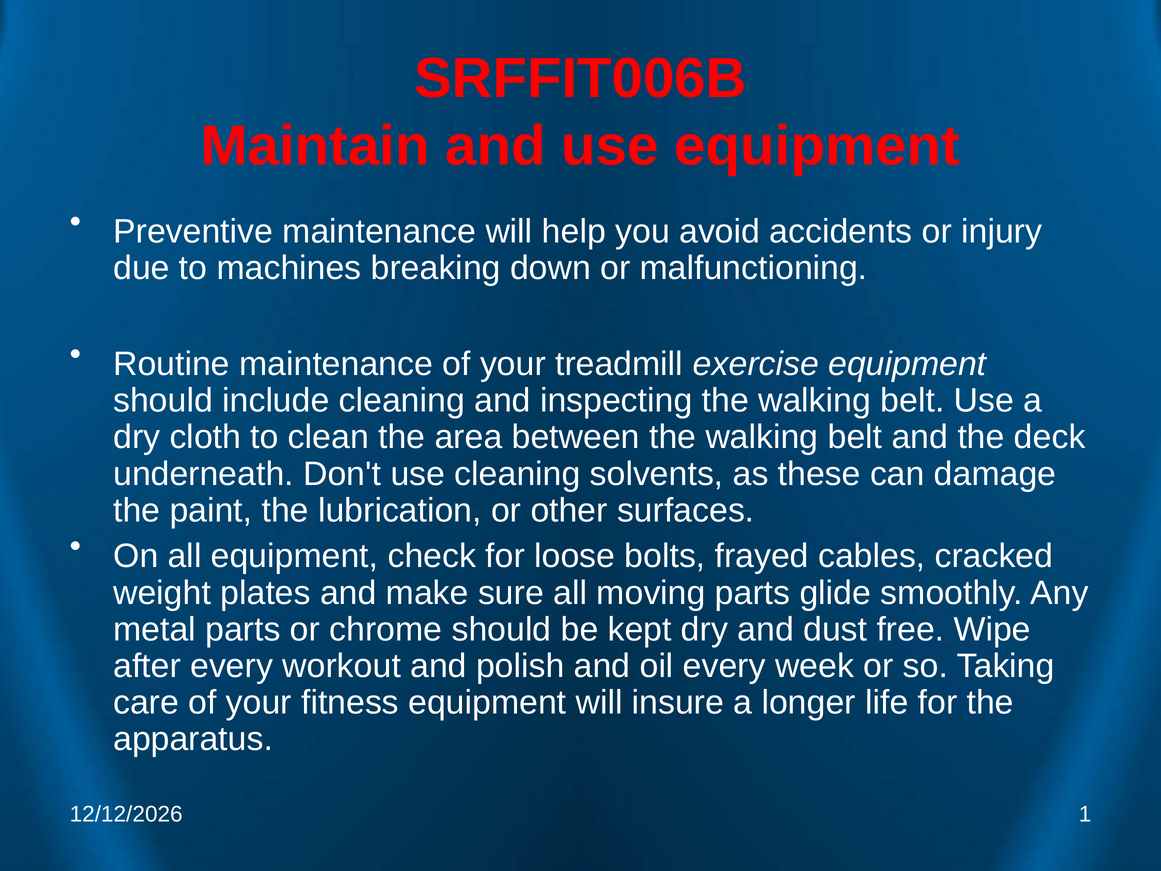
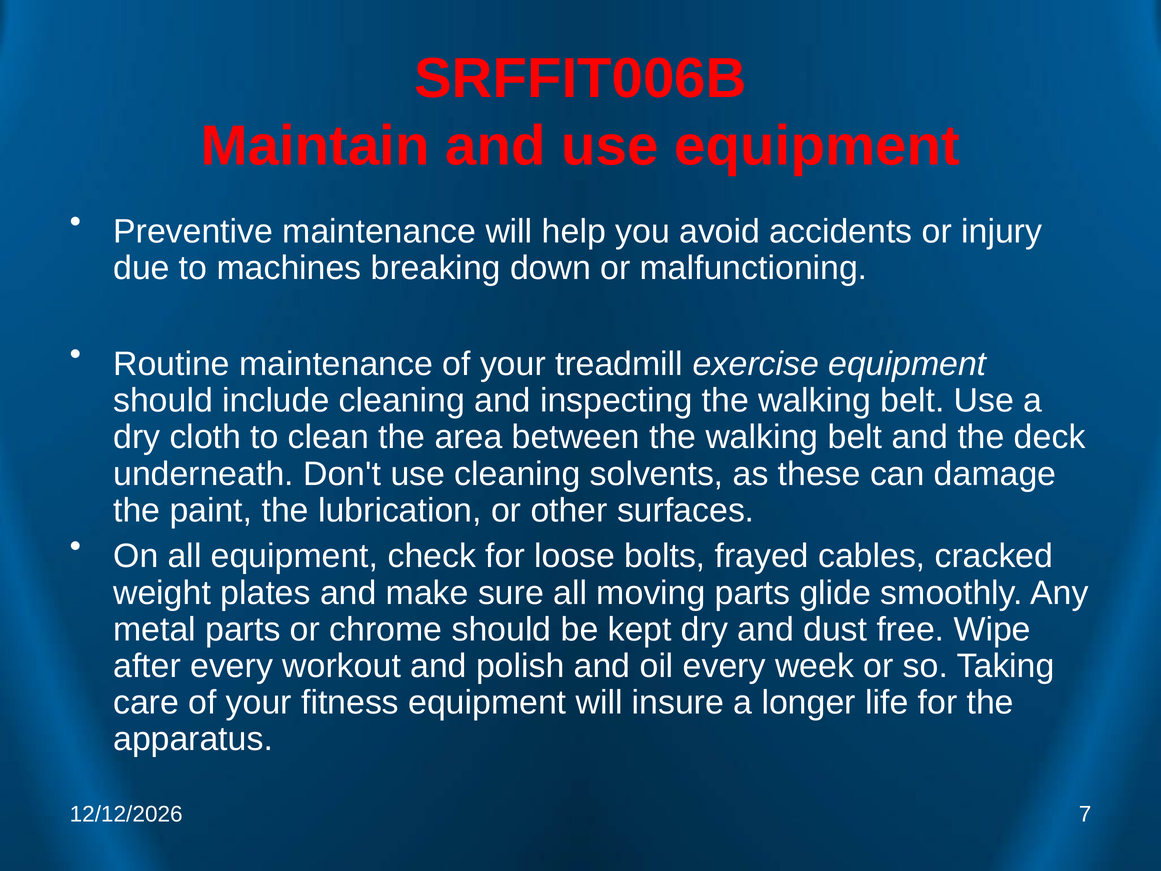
1: 1 -> 7 (1085, 814)
